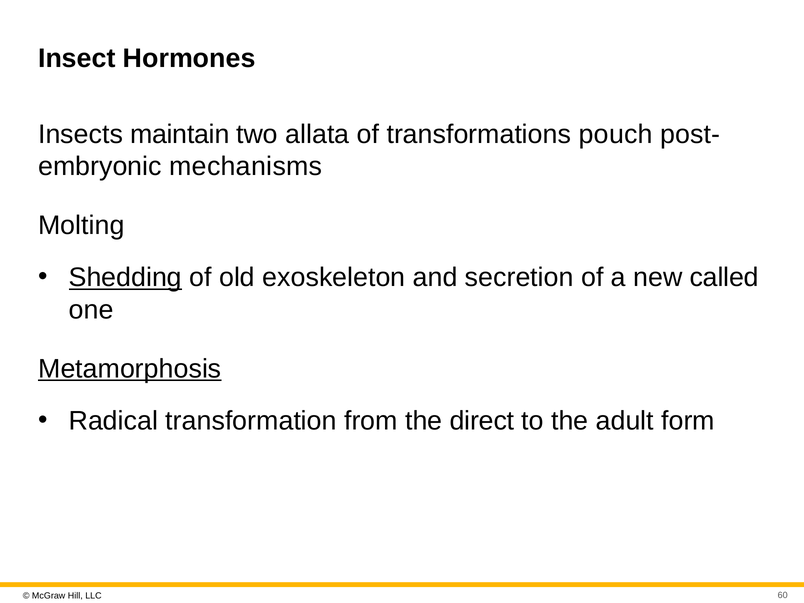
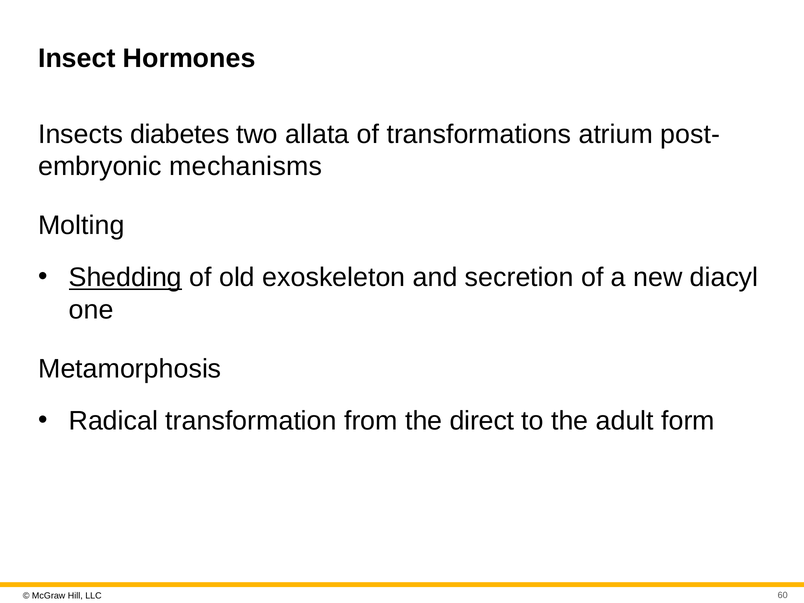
maintain: maintain -> diabetes (180, 134)
pouch: pouch -> atrium (616, 134)
called: called -> diacyl (724, 278)
Metamorphosis underline: present -> none (130, 369)
